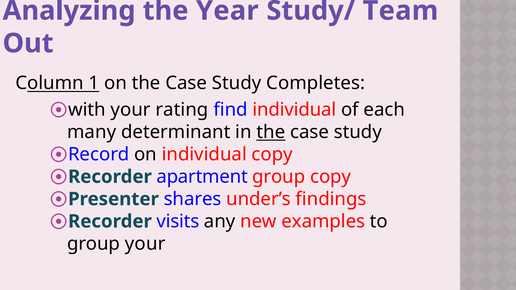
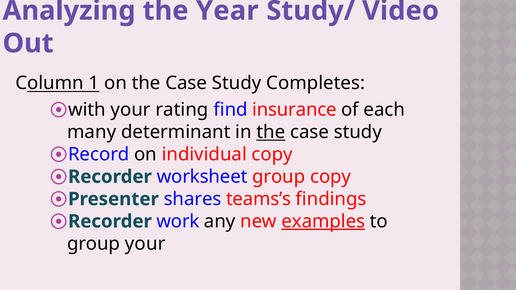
Team: Team -> Video (401, 11)
find individual: individual -> insurance (294, 110)
apartment: apartment -> worksheet (202, 177)
under’s: under’s -> teams’s (259, 199)
visits: visits -> work (178, 222)
examples underline: none -> present (323, 222)
